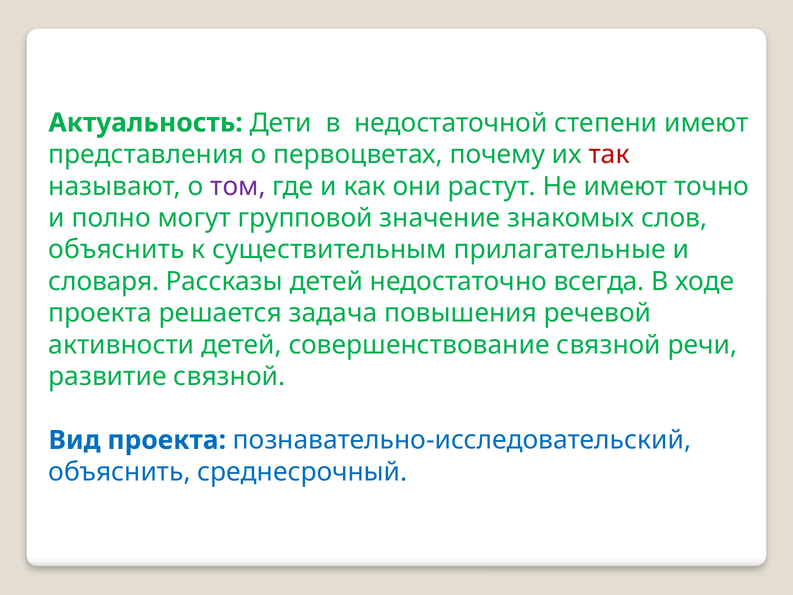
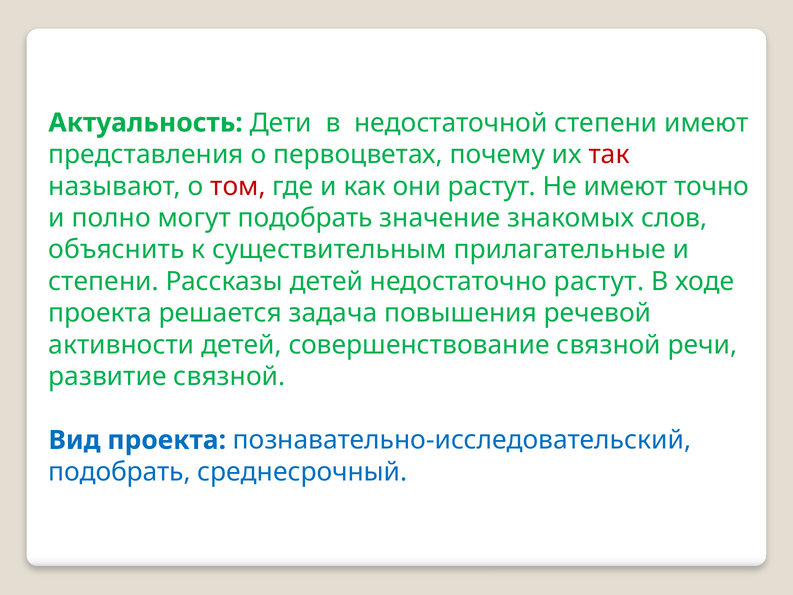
том colour: purple -> red (238, 186)
могут групповой: групповой -> подобрать (305, 218)
словаря: словаря -> степени (104, 281)
недостаточно всегда: всегда -> растут (599, 281)
объяснить: объяснить -> подобрать (120, 472)
